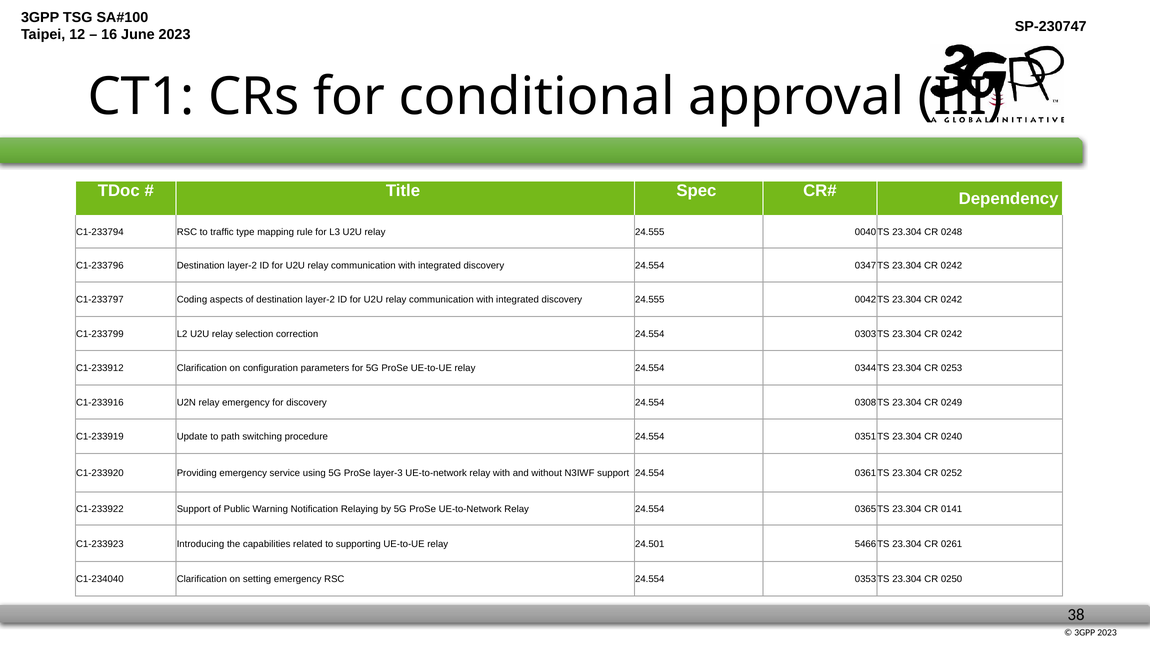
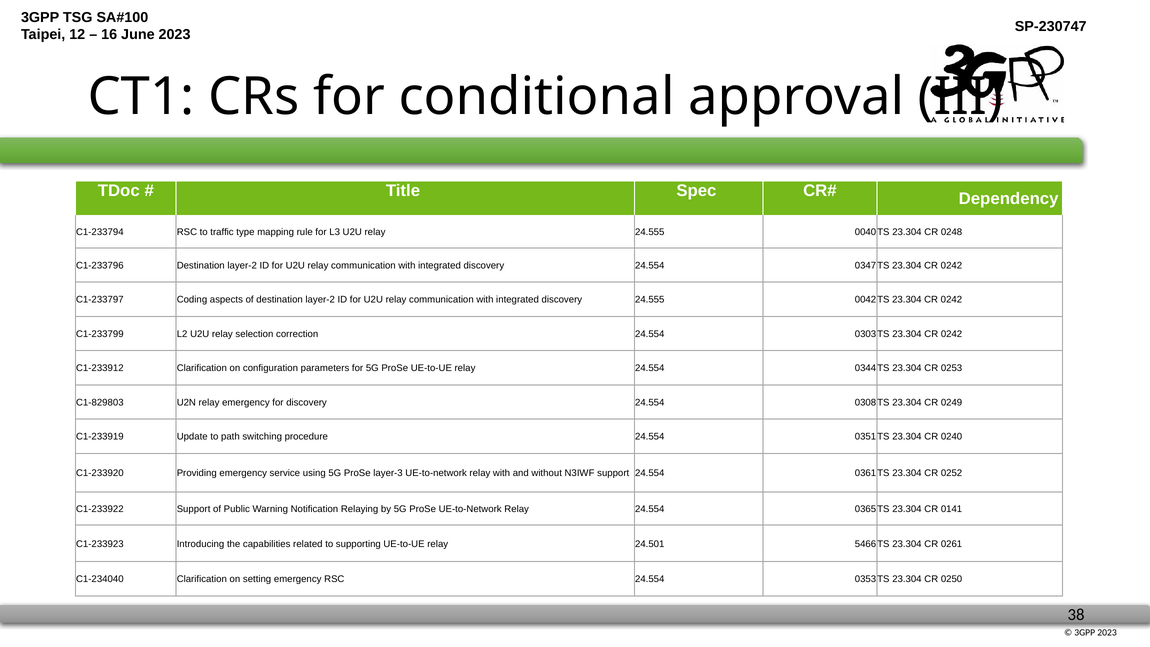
C1-233916: C1-233916 -> C1-829803 (100, 402)
